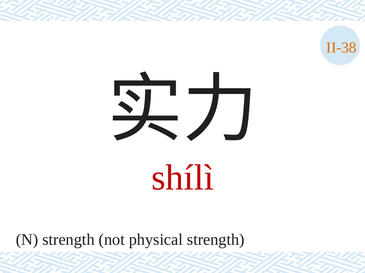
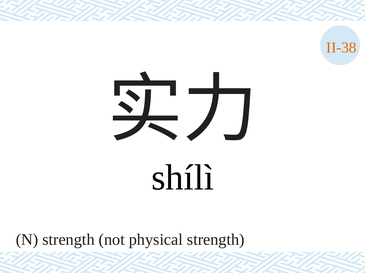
shílì colour: red -> black (183, 178)
